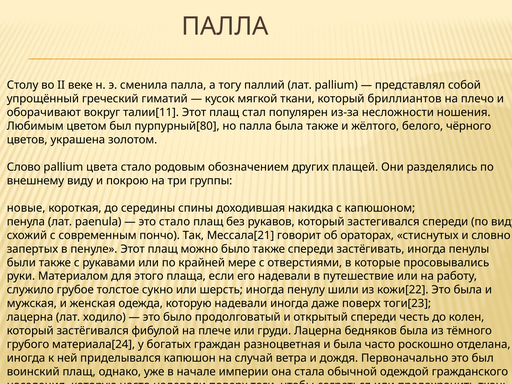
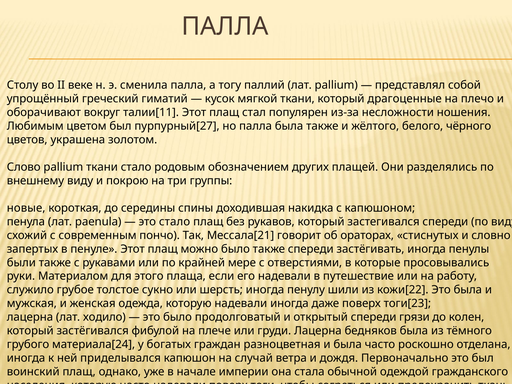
бриллиантов: бриллиантов -> драгоценные (405, 99)
пурпурный[80: пурпурный[80 -> пурпурный[27 (177, 126)
pallium цвета: цвета -> ткани (102, 167)
спереди честь: честь -> грязи (414, 317)
